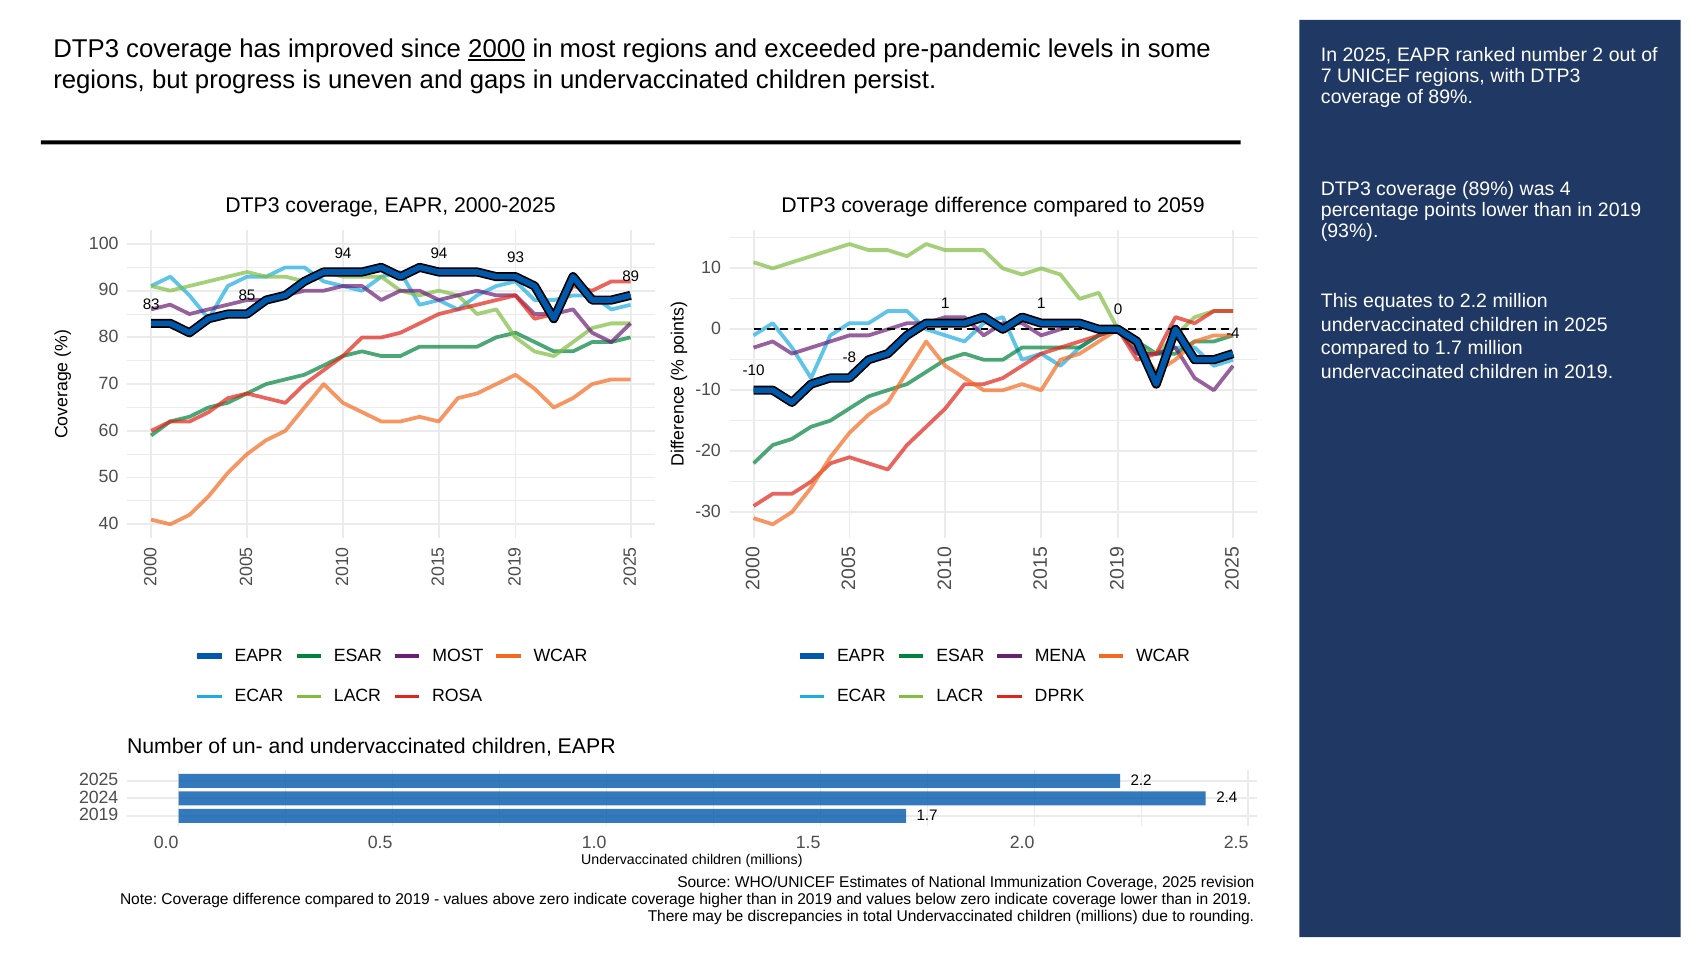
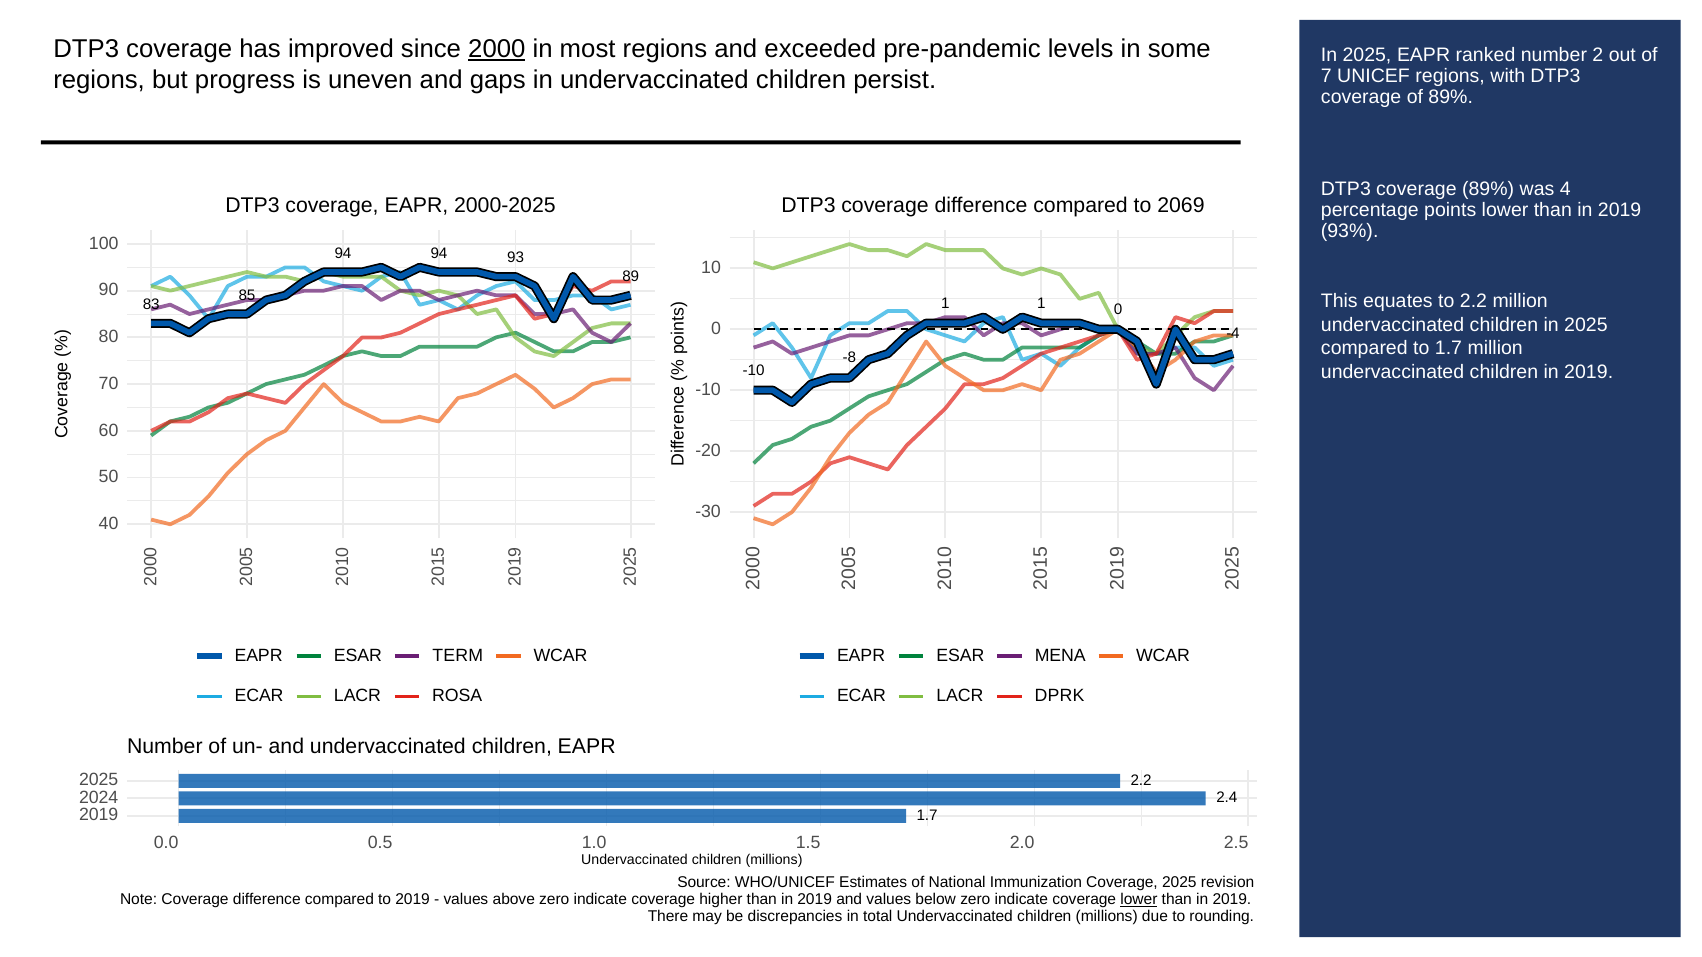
2059: 2059 -> 2069 (1181, 205)
MOST: MOST -> TERM (458, 656)
lower underline: none -> present (1139, 900)
